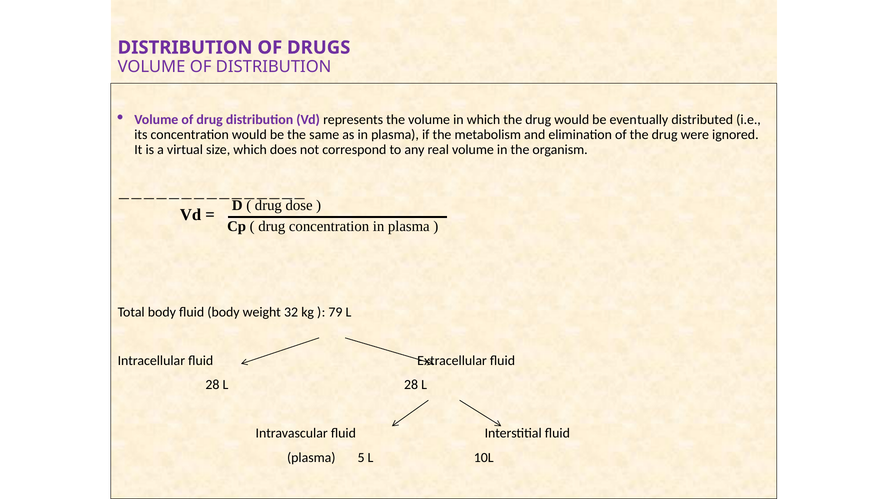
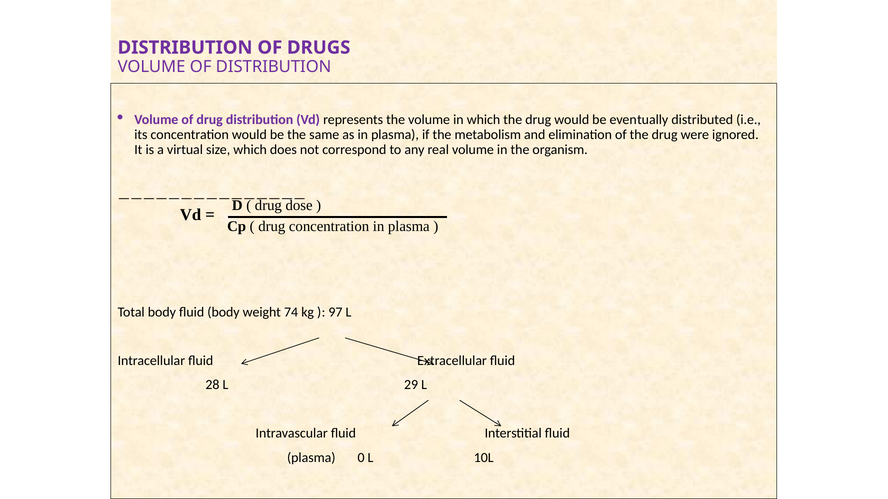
32: 32 -> 74 (291, 313)
79: 79 -> 97 (335, 313)
L 28: 28 -> 29 (411, 385)
5: 5 -> 0 (361, 458)
